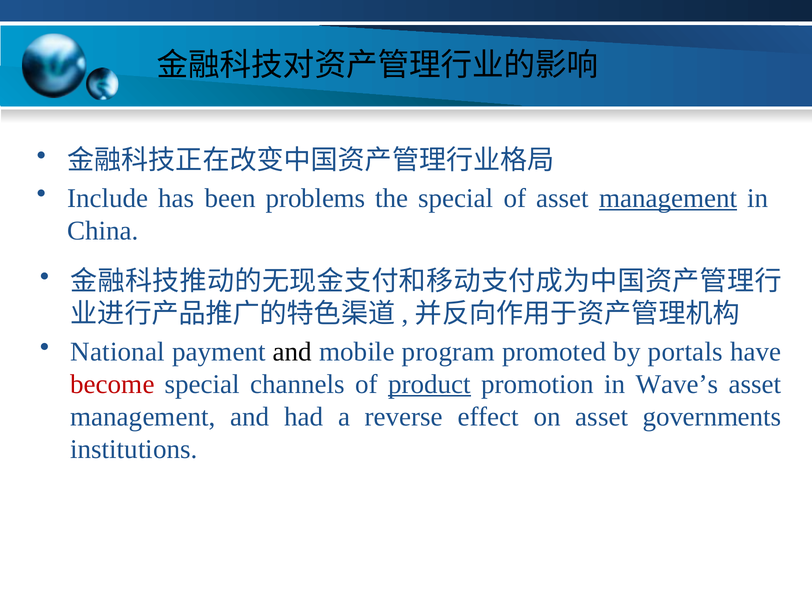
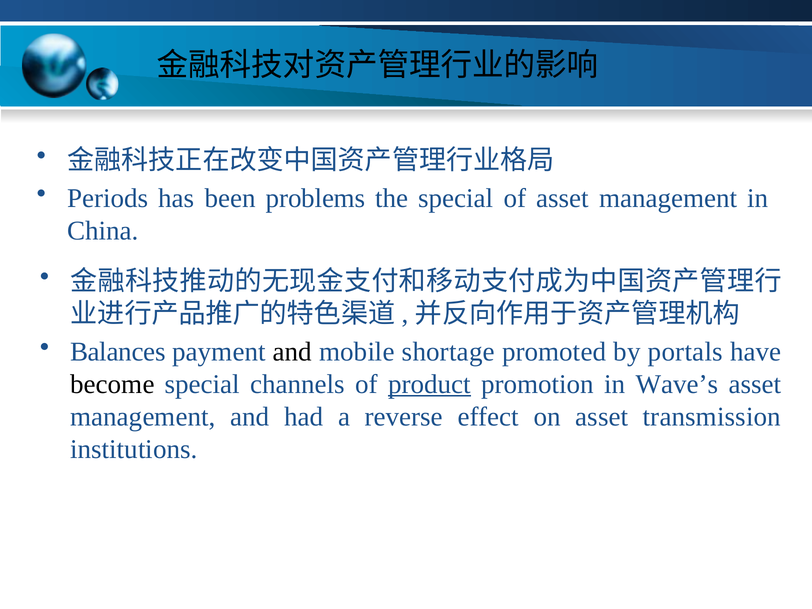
Include: Include -> Periods (108, 198)
management underline: present -> none (668, 198)
National: National -> Balances (118, 352)
program: program -> shortage (448, 352)
become colour: red -> black (112, 384)
governments: governments -> transmission (712, 417)
